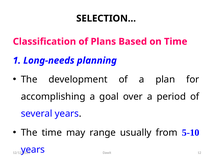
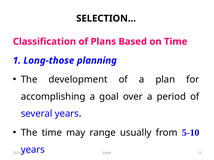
Long-needs: Long-needs -> Long-those (49, 61)
